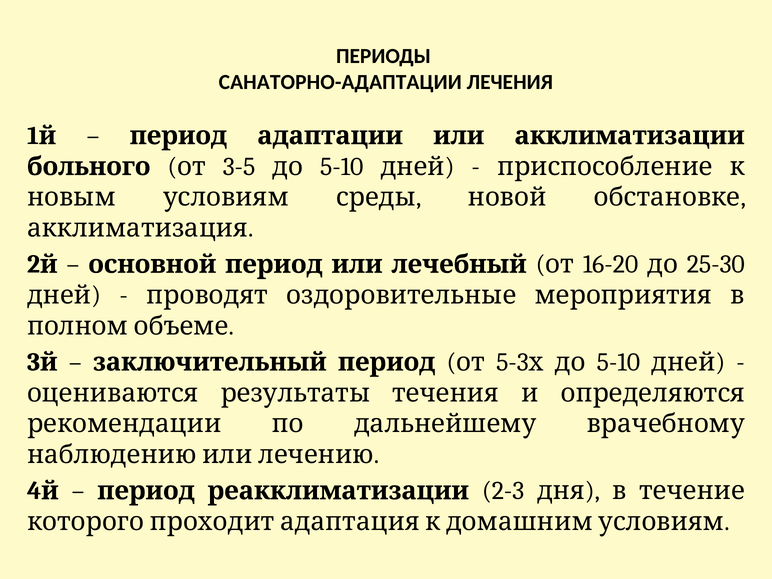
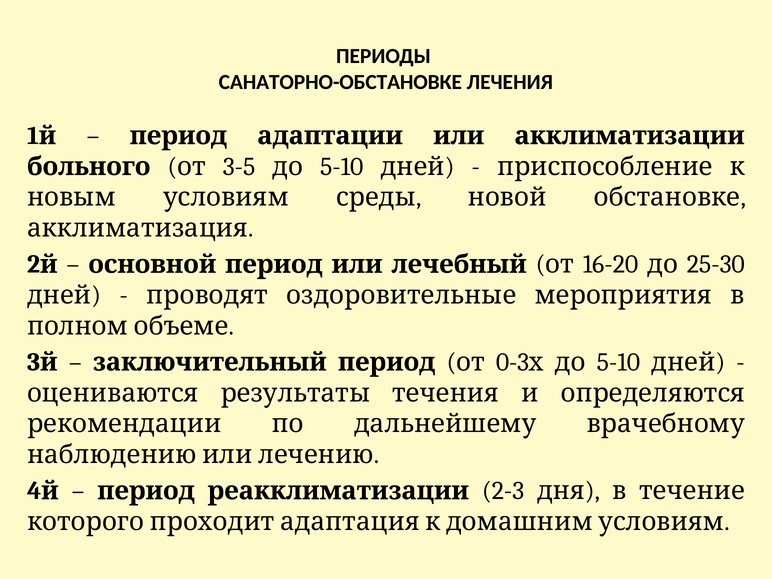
САНАТОРНО-АДАПТАЦИИ: САНАТОРНО-АДАПТАЦИИ -> САНАТОРНО-ОБСТАНОВКЕ (340, 82)
5-3: 5-3 -> 0-3 (513, 362)
